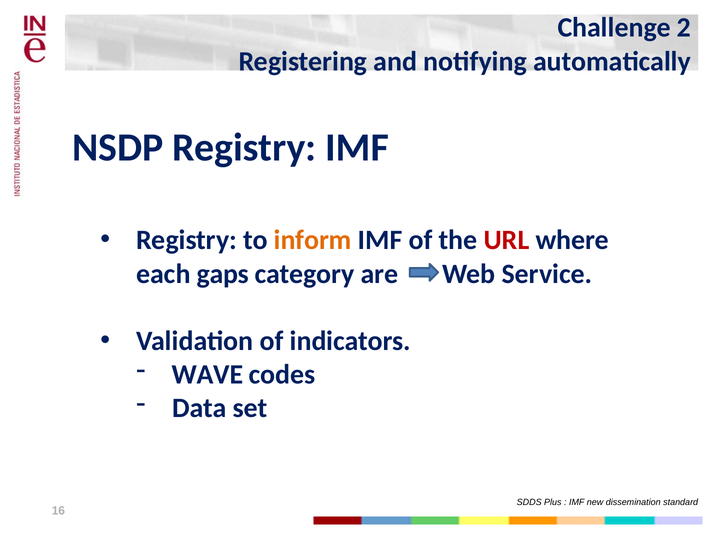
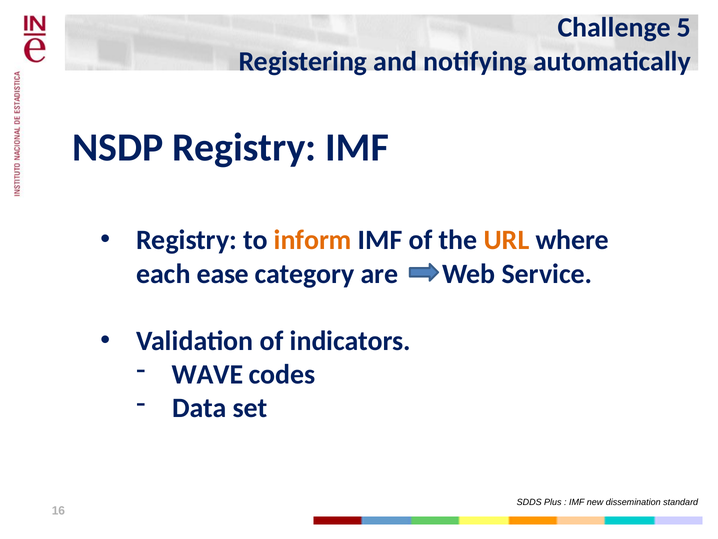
2: 2 -> 5 (684, 28)
URL colour: red -> orange (507, 240)
gaps: gaps -> ease (223, 274)
